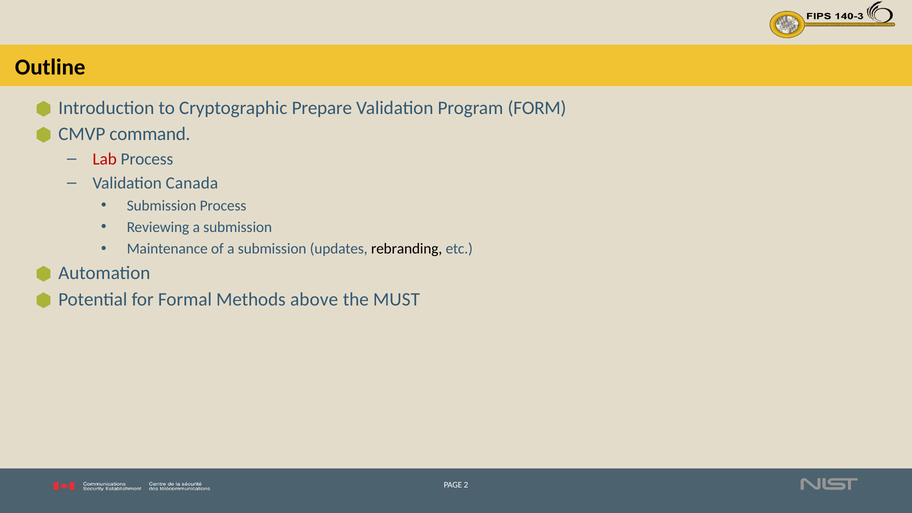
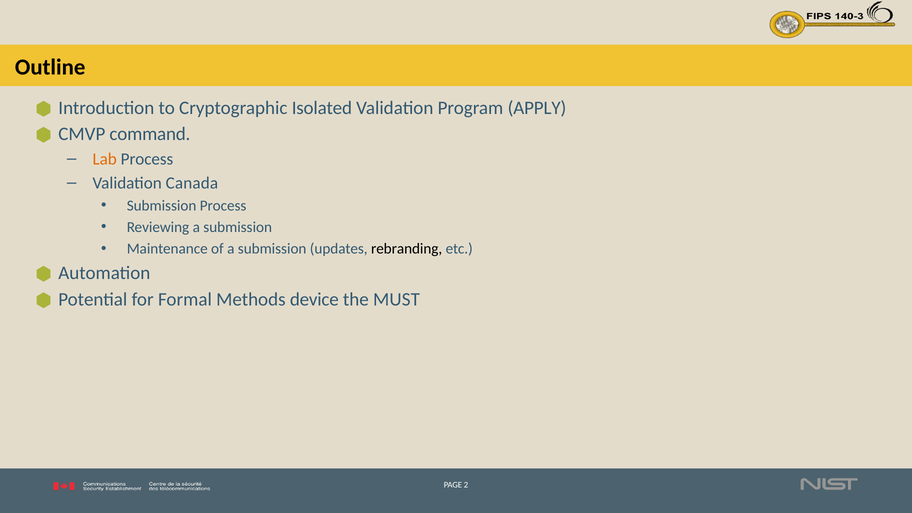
Prepare: Prepare -> Isolated (322, 108)
FORM: FORM -> APPLY (537, 108)
Lab colour: red -> orange (105, 159)
above: above -> device (314, 299)
